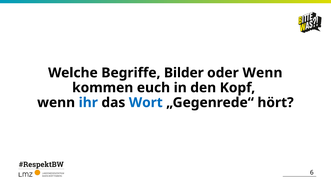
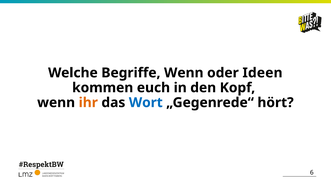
Begriffe Bilder: Bilder -> Wenn (184, 73)
oder Wenn: Wenn -> Ideen (262, 73)
ihr colour: blue -> orange (88, 103)
